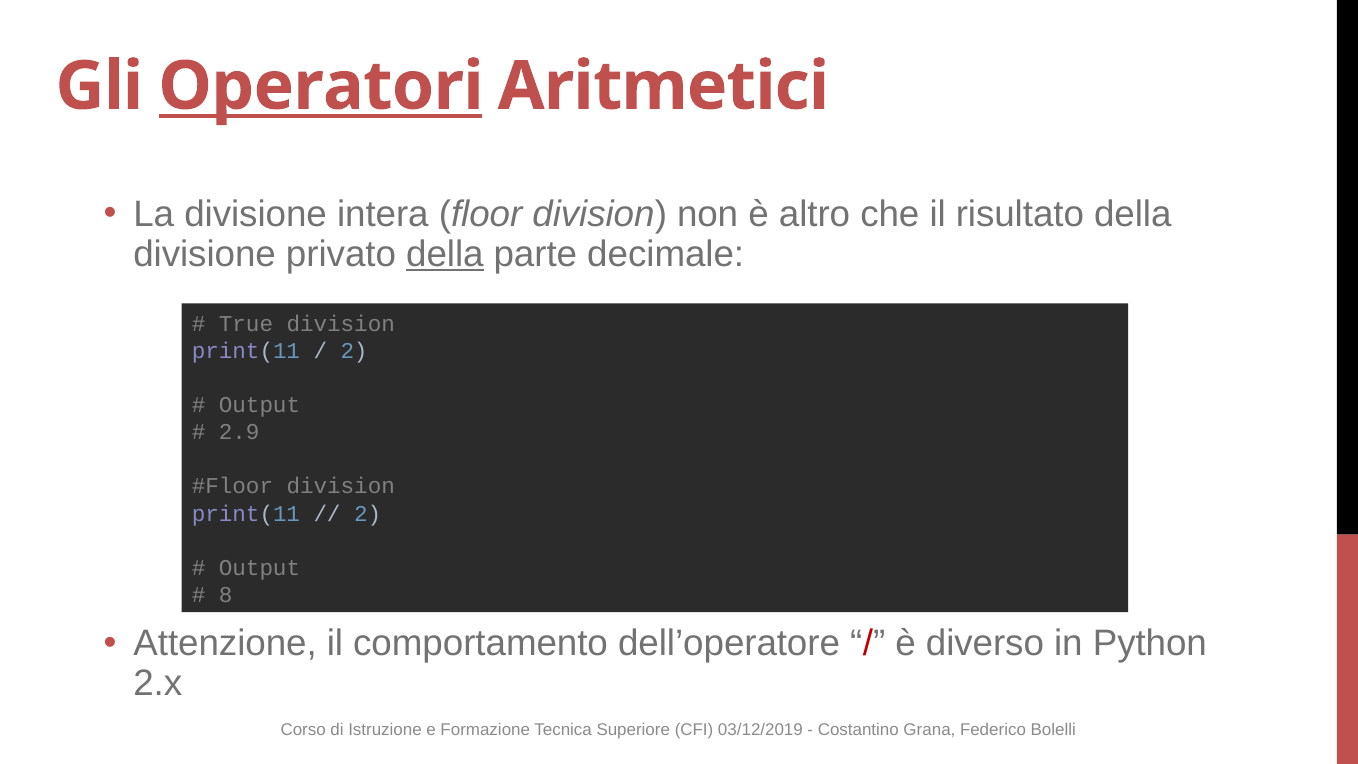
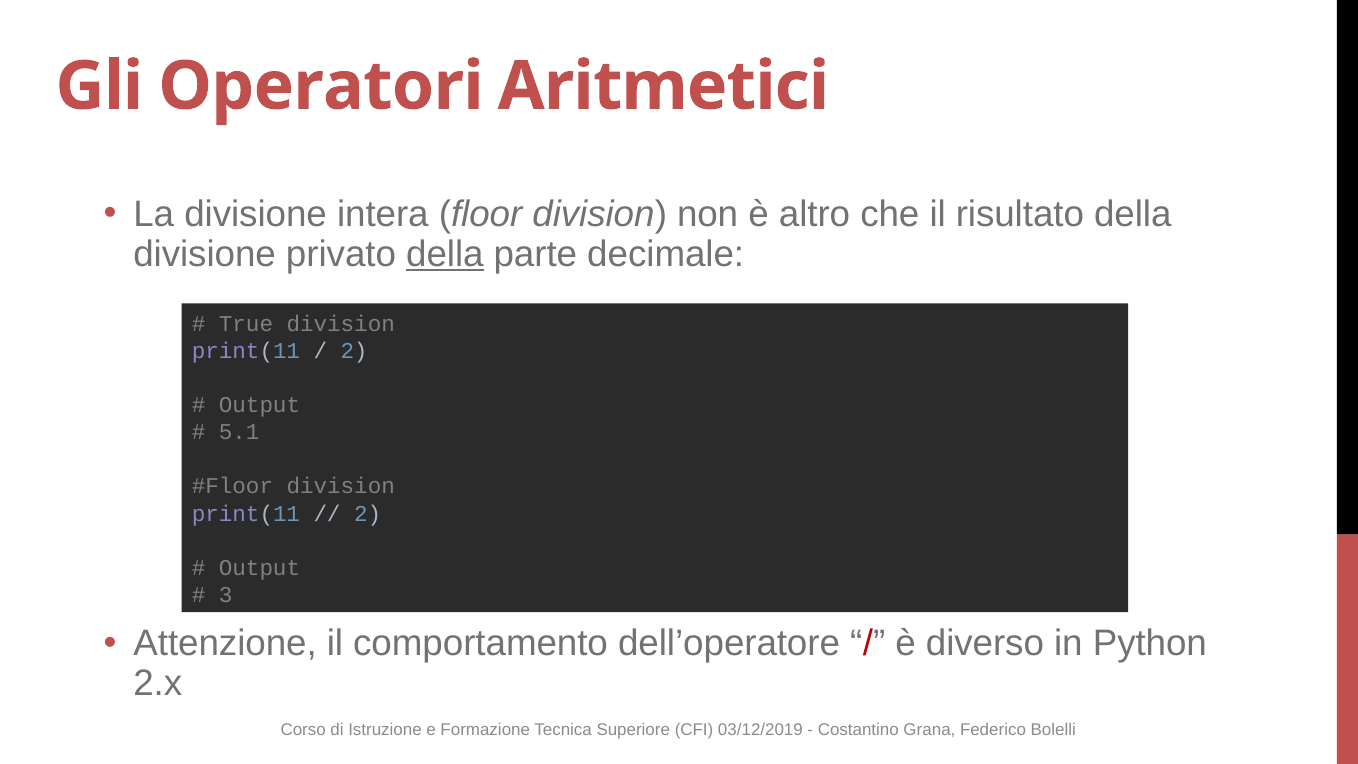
Operatori underline: present -> none (321, 86)
2.9: 2.9 -> 5.1 (239, 432)
8: 8 -> 3 (226, 595)
